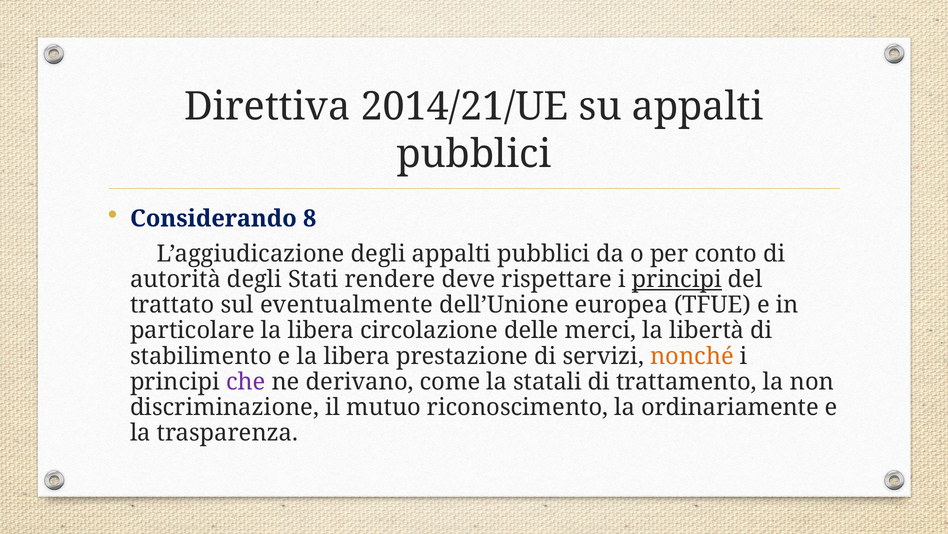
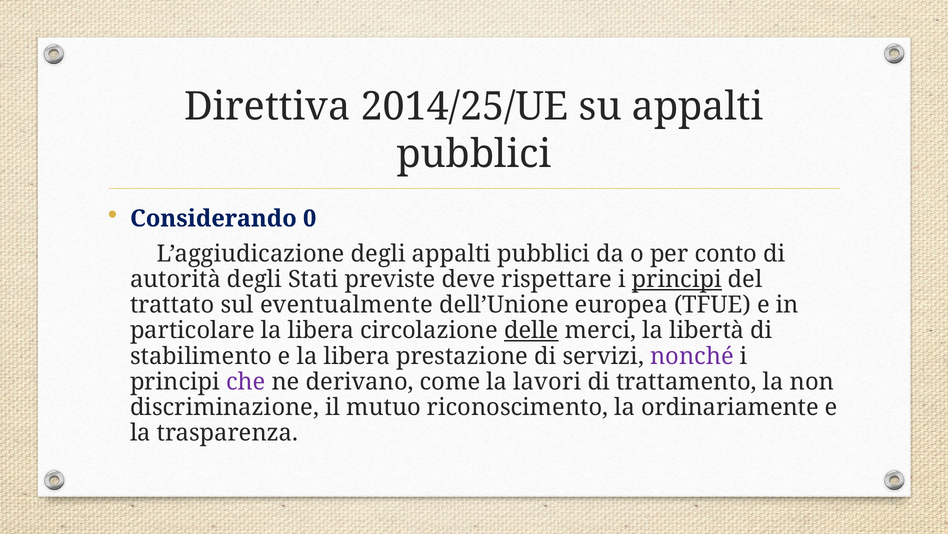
2014/21/UE: 2014/21/UE -> 2014/25/UE (465, 106)
8: 8 -> 0 (310, 218)
rendere: rendere -> previste (390, 279)
delle underline: none -> present (531, 330)
nonché colour: orange -> purple (692, 356)
statali: statali -> lavori (547, 381)
